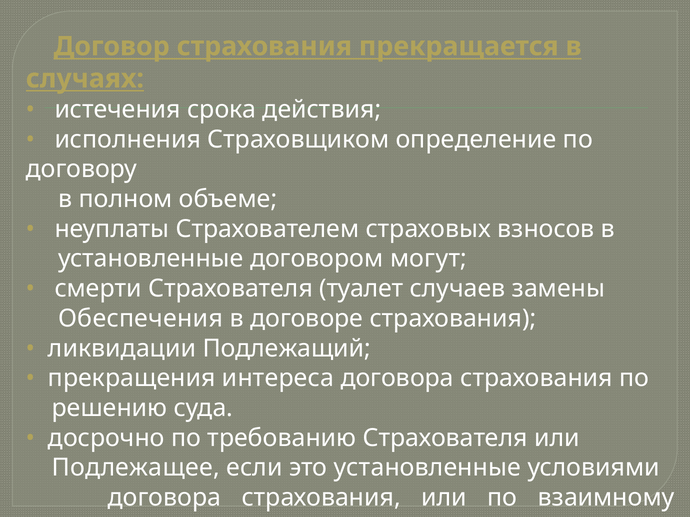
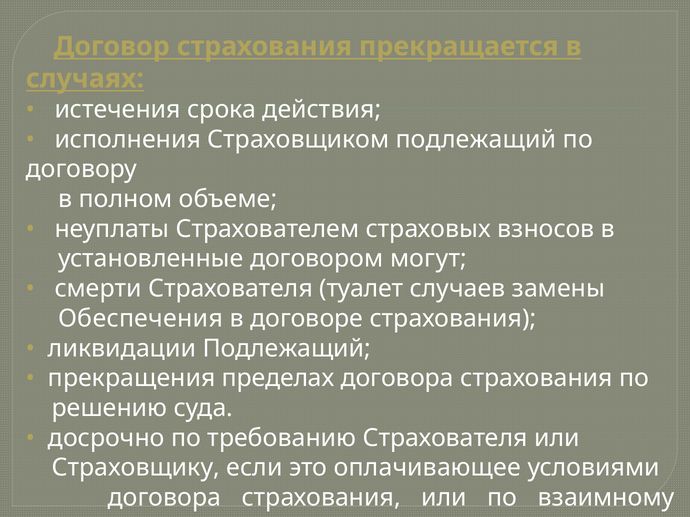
Страховщиком определение: определение -> подлежащий (476, 139)
интереса: интереса -> пределах (278, 379)
Подлежащее: Подлежащее -> Страховщику (136, 468)
это установленные: установленные -> оплачивающее (427, 468)
